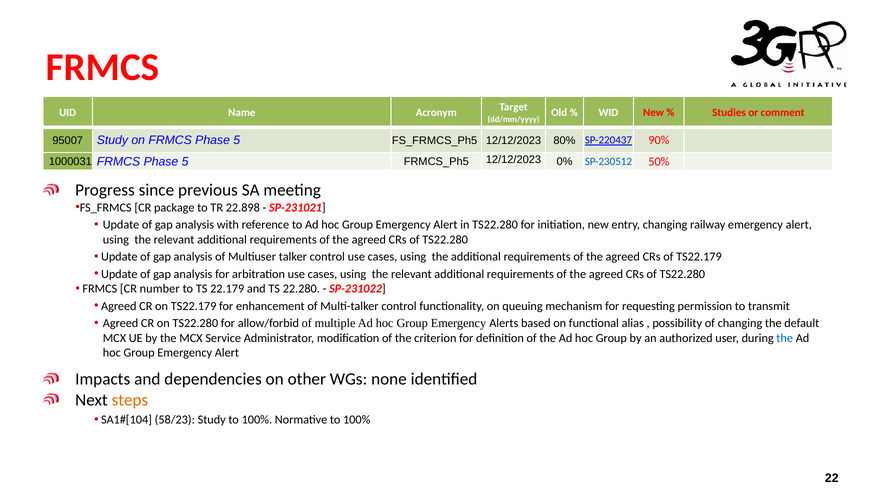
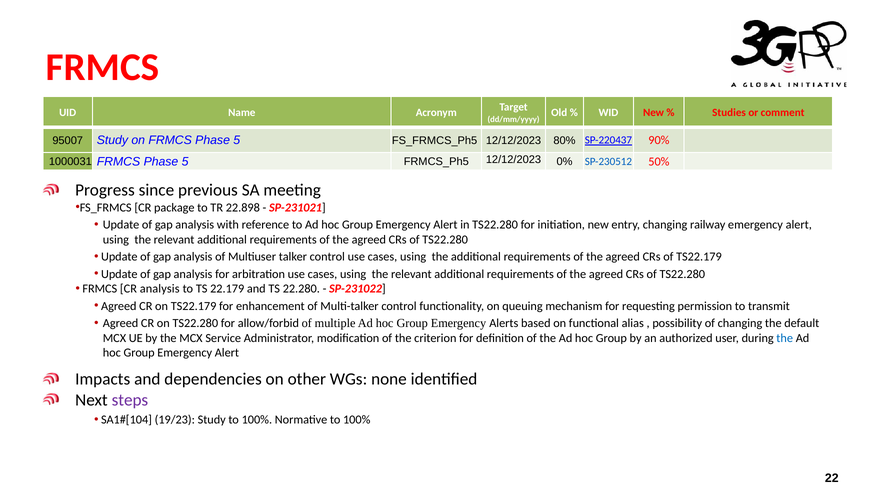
CR number: number -> analysis (160, 289)
steps colour: orange -> purple (130, 400)
58/23: 58/23 -> 19/23 (175, 419)
